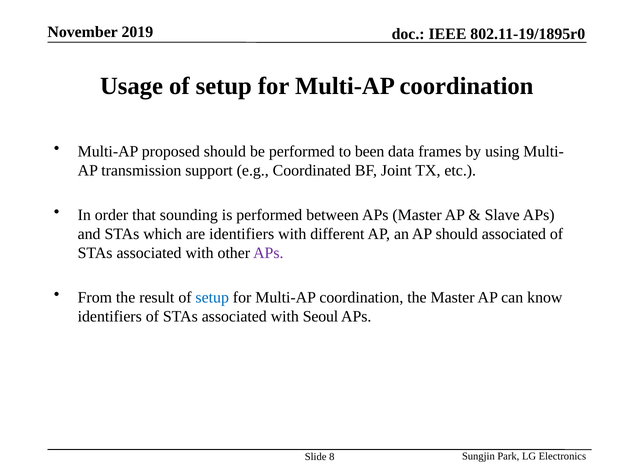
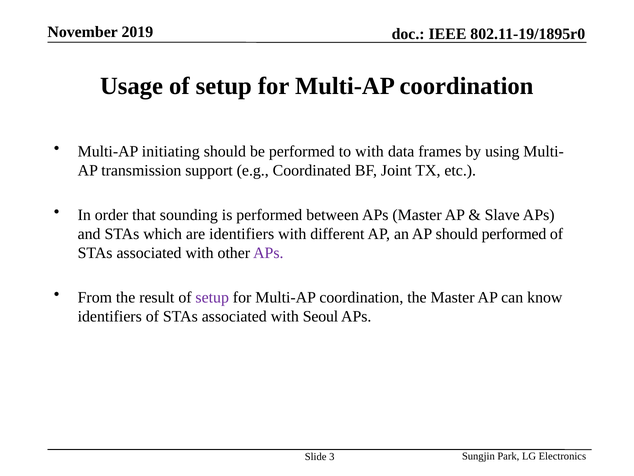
proposed: proposed -> initiating (171, 151)
to been: been -> with (369, 151)
should associated: associated -> performed (514, 234)
setup colour: blue -> purple (212, 297)
8: 8 -> 3 (332, 456)
